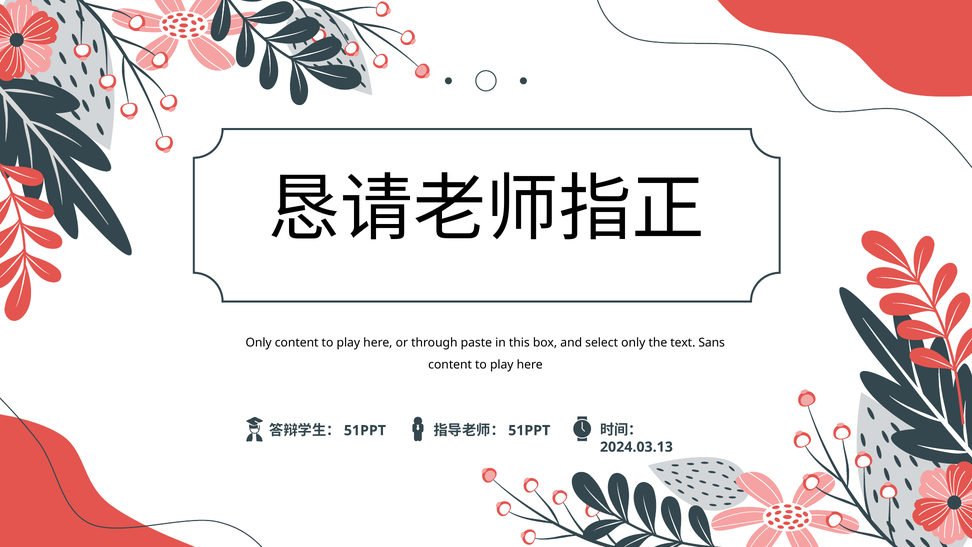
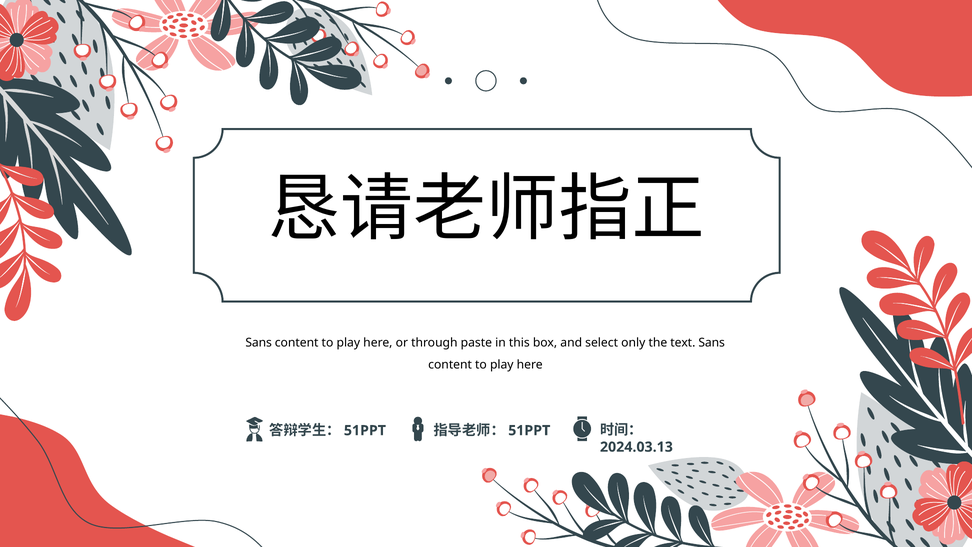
Only: Only -> Sans (259, 342)
